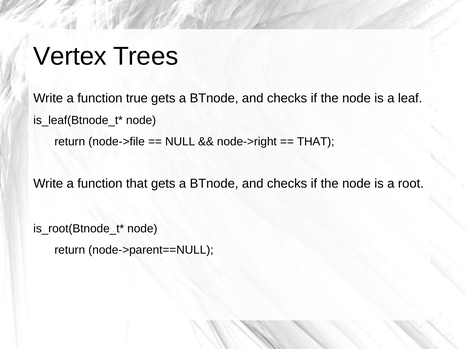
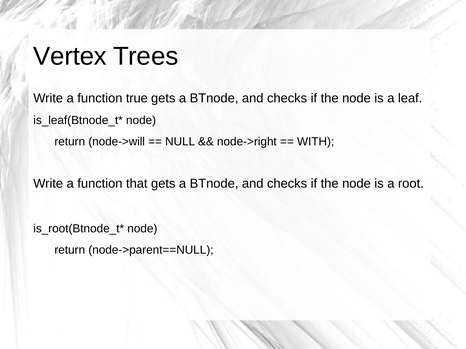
node->file: node->file -> node->will (117, 142)
THAT: THAT -> WITH (316, 142)
